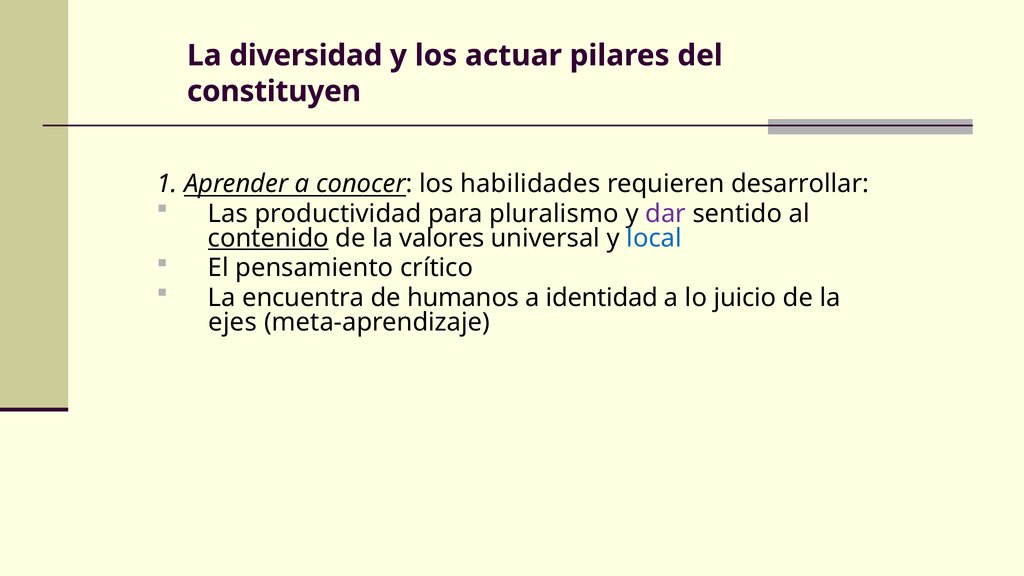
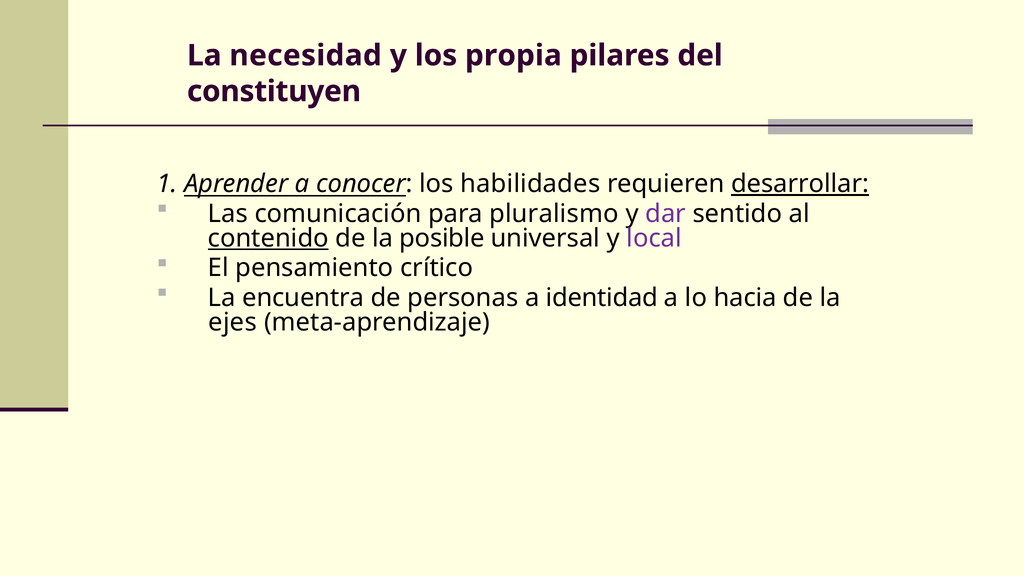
diversidad: diversidad -> necesidad (306, 55)
actuar: actuar -> propia (513, 55)
desarrollar underline: none -> present (800, 184)
productividad: productividad -> comunicación (338, 214)
valores: valores -> posible (442, 238)
local colour: blue -> purple (654, 238)
humanos: humanos -> personas (463, 298)
juicio: juicio -> hacia (745, 298)
